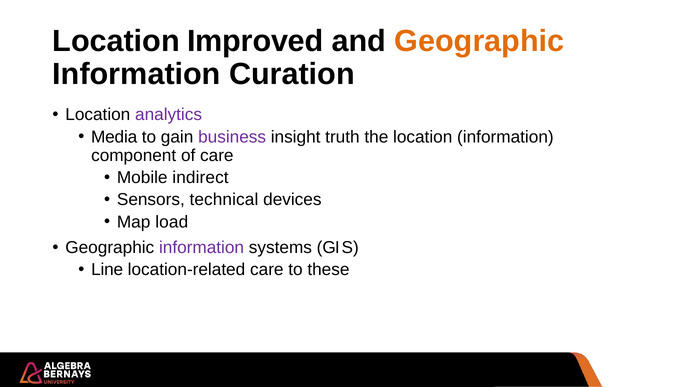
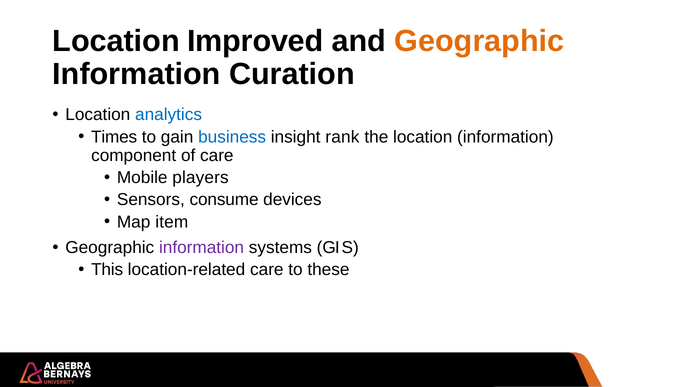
analytics colour: purple -> blue (169, 115)
Media: Media -> Times (114, 137)
business colour: purple -> blue (232, 137)
truth: truth -> rank (342, 137)
indirect: indirect -> players (200, 178)
technical: technical -> consume (224, 200)
load: load -> item (172, 222)
Line: Line -> This (107, 270)
